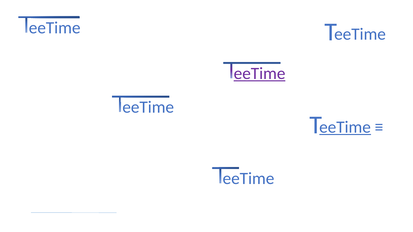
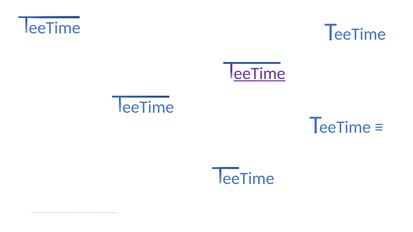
eeTime underline: present -> none (345, 127)
